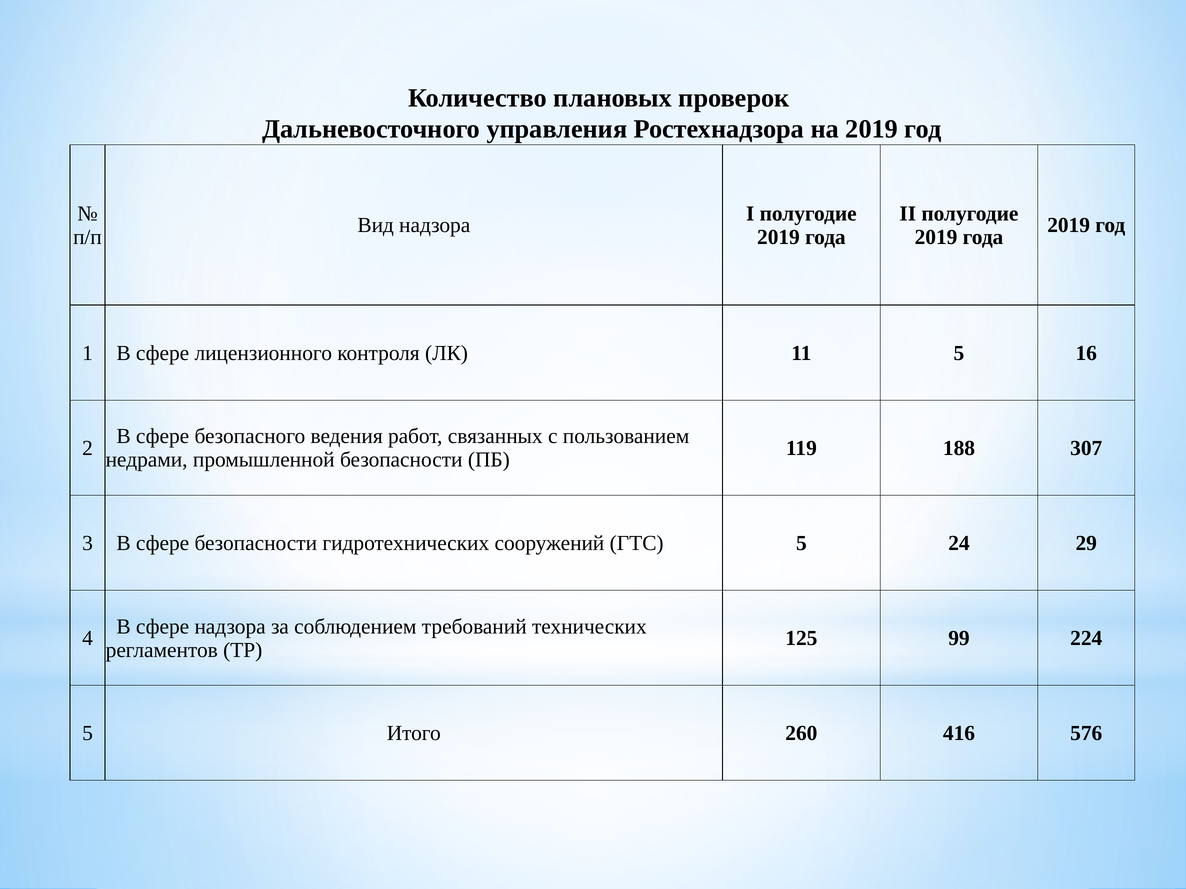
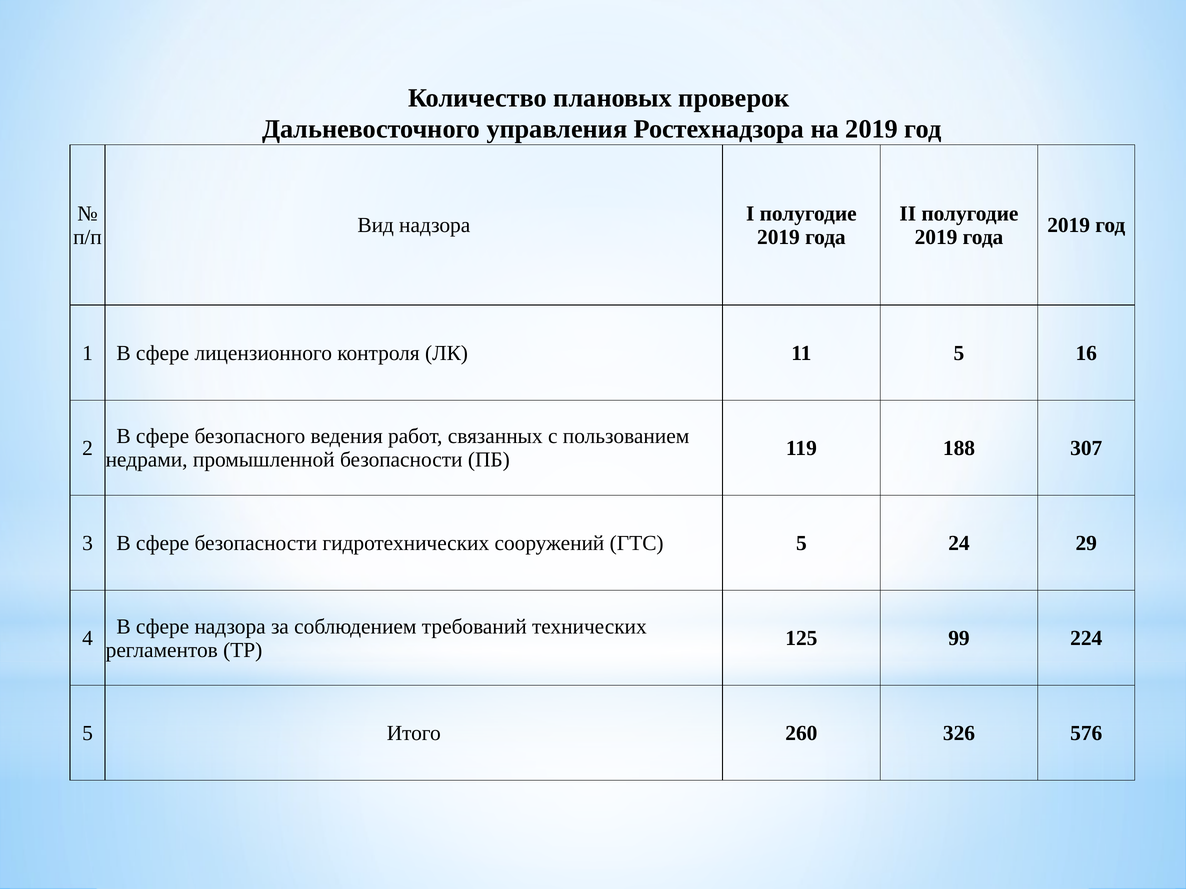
416: 416 -> 326 (959, 734)
